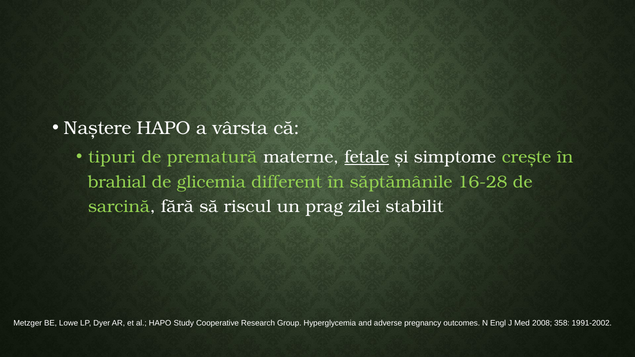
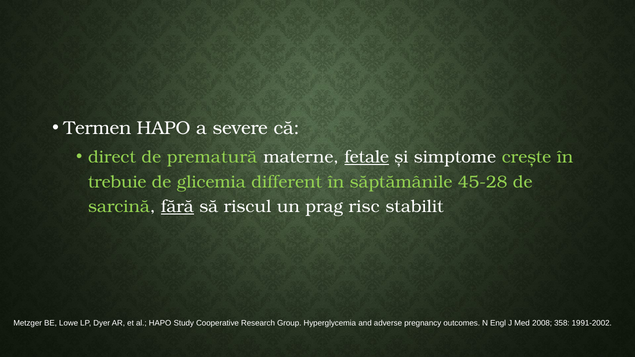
Naștere: Naștere -> Termen (98, 128)
vârsta: vârsta -> severe (240, 128)
tipuri: tipuri -> direct (112, 157)
brahial: brahial -> trebuie (117, 182)
16-28: 16-28 -> 45-28 (483, 182)
fără underline: none -> present (177, 207)
zilei: zilei -> risc (364, 207)
